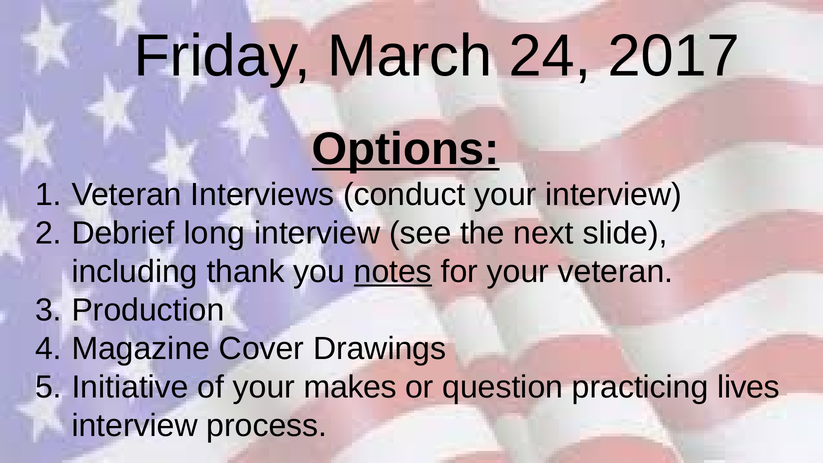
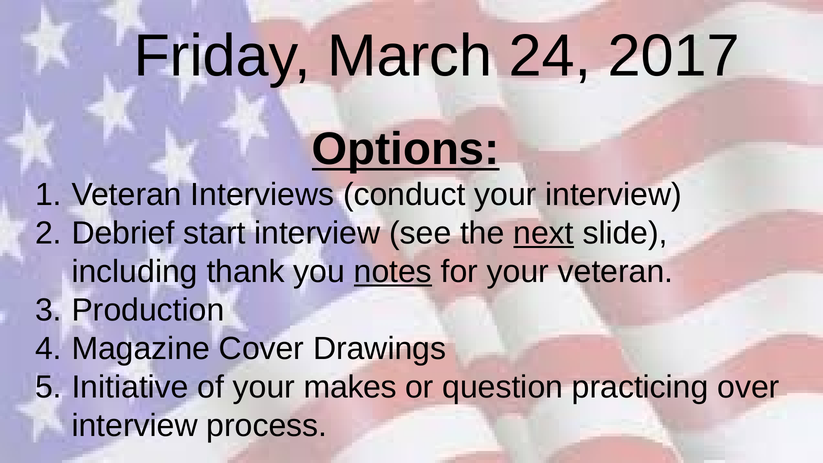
long: long -> start (214, 233)
next underline: none -> present (544, 233)
lives: lives -> over (748, 387)
